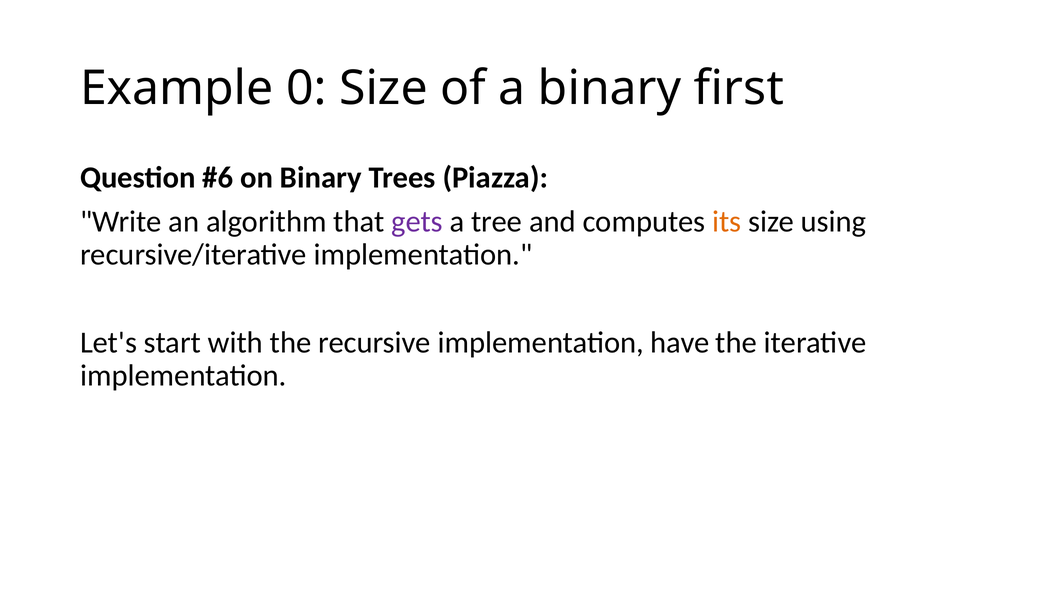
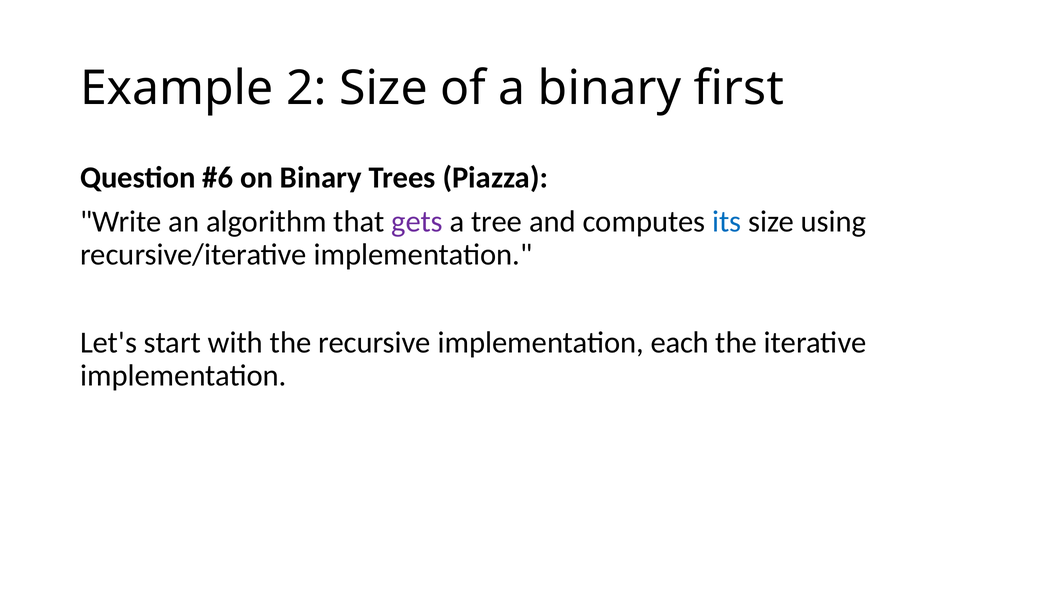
0: 0 -> 2 (306, 88)
its colour: orange -> blue (727, 222)
have: have -> each (680, 343)
